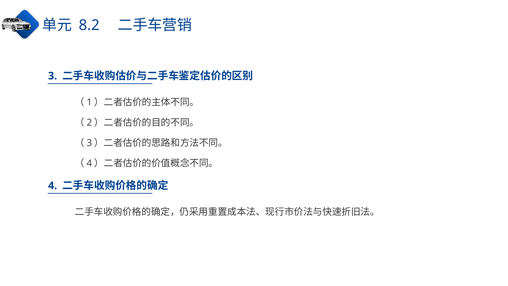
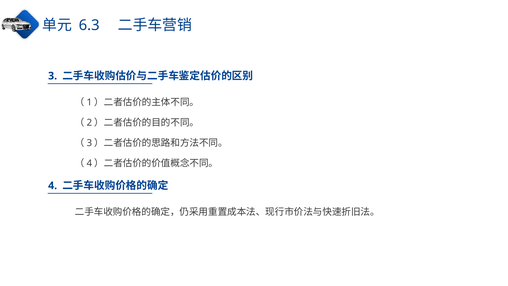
8.2: 8.2 -> 6.3 (89, 25)
